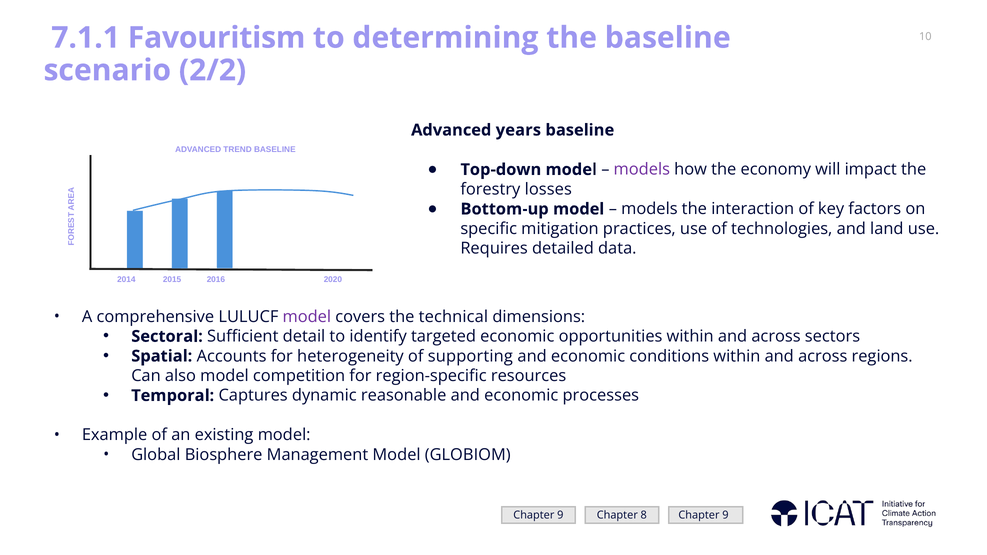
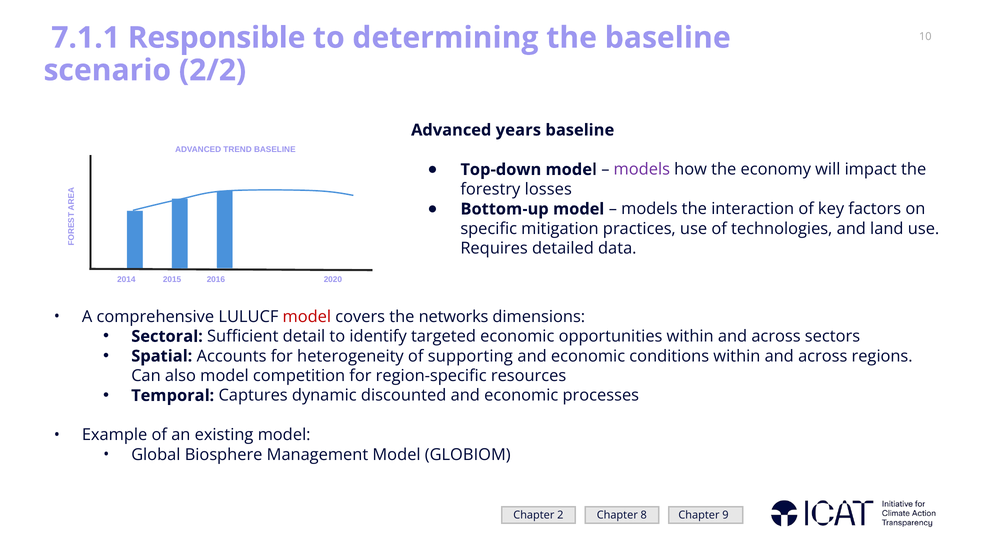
Favouritism: Favouritism -> Responsible (217, 38)
model colour: purple -> red (307, 317)
technical: technical -> networks (454, 317)
reasonable: reasonable -> discounted (404, 396)
9: 9 -> 2 (560, 515)
